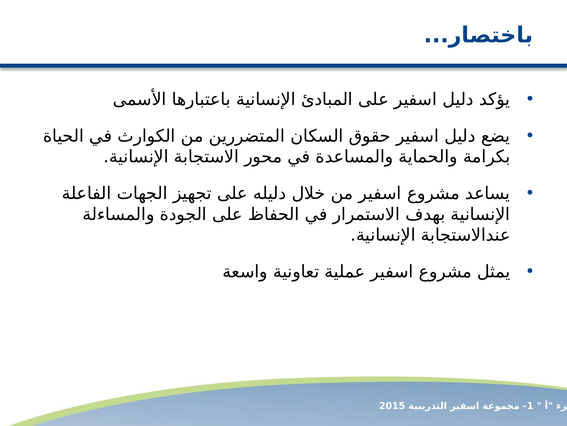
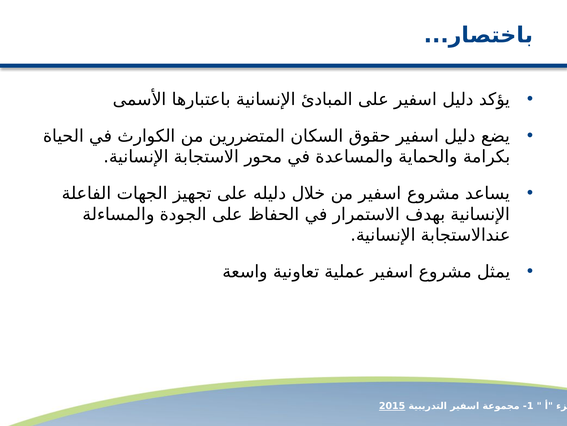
2015 underline: none -> present (392, 405)
